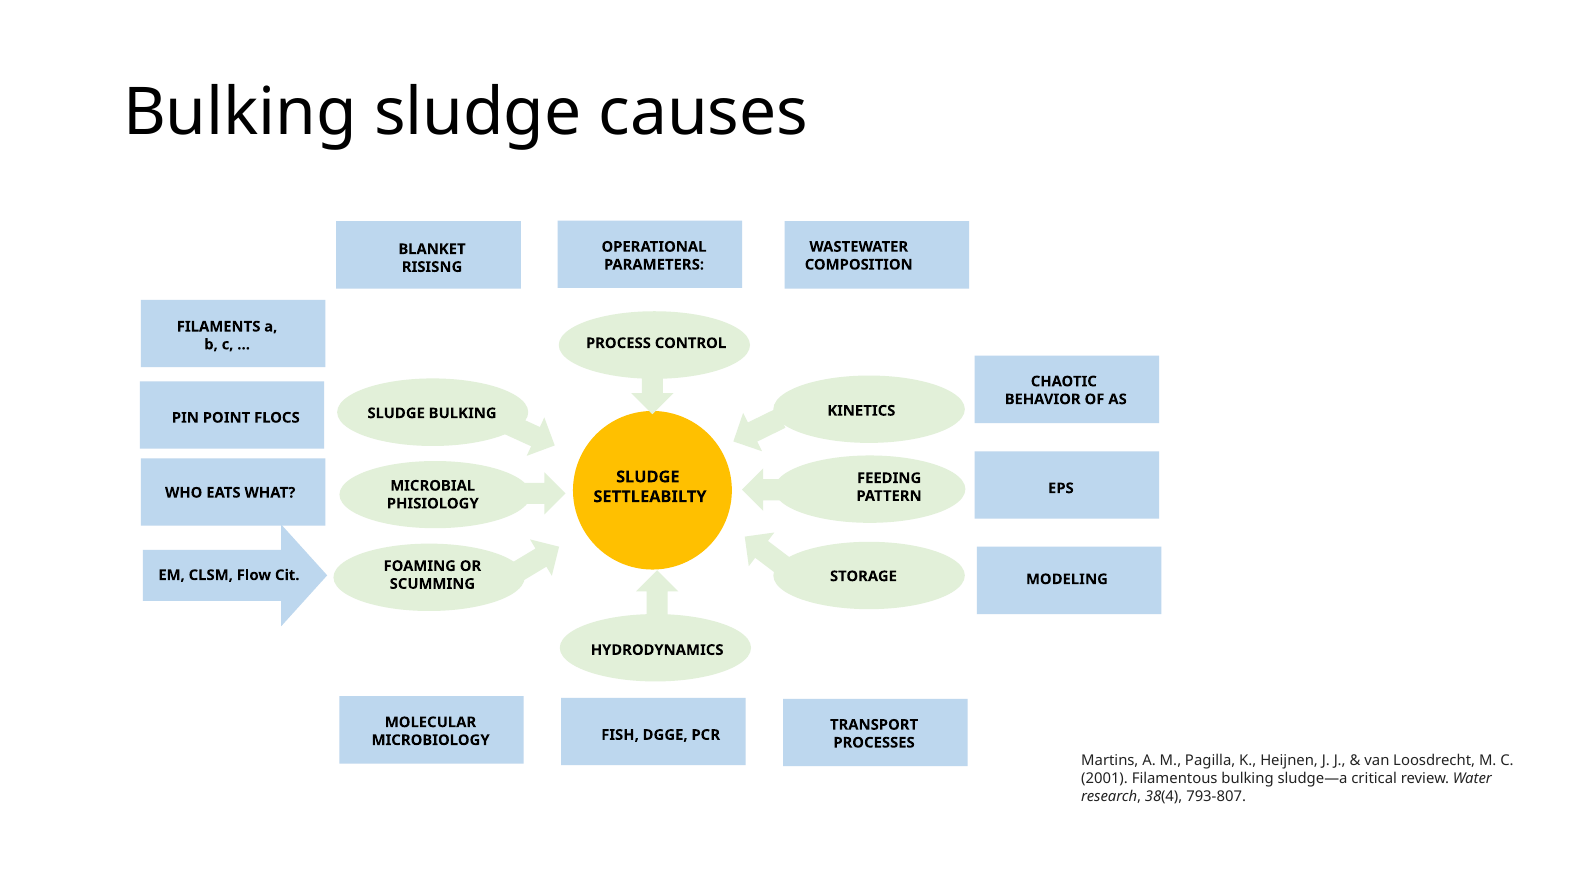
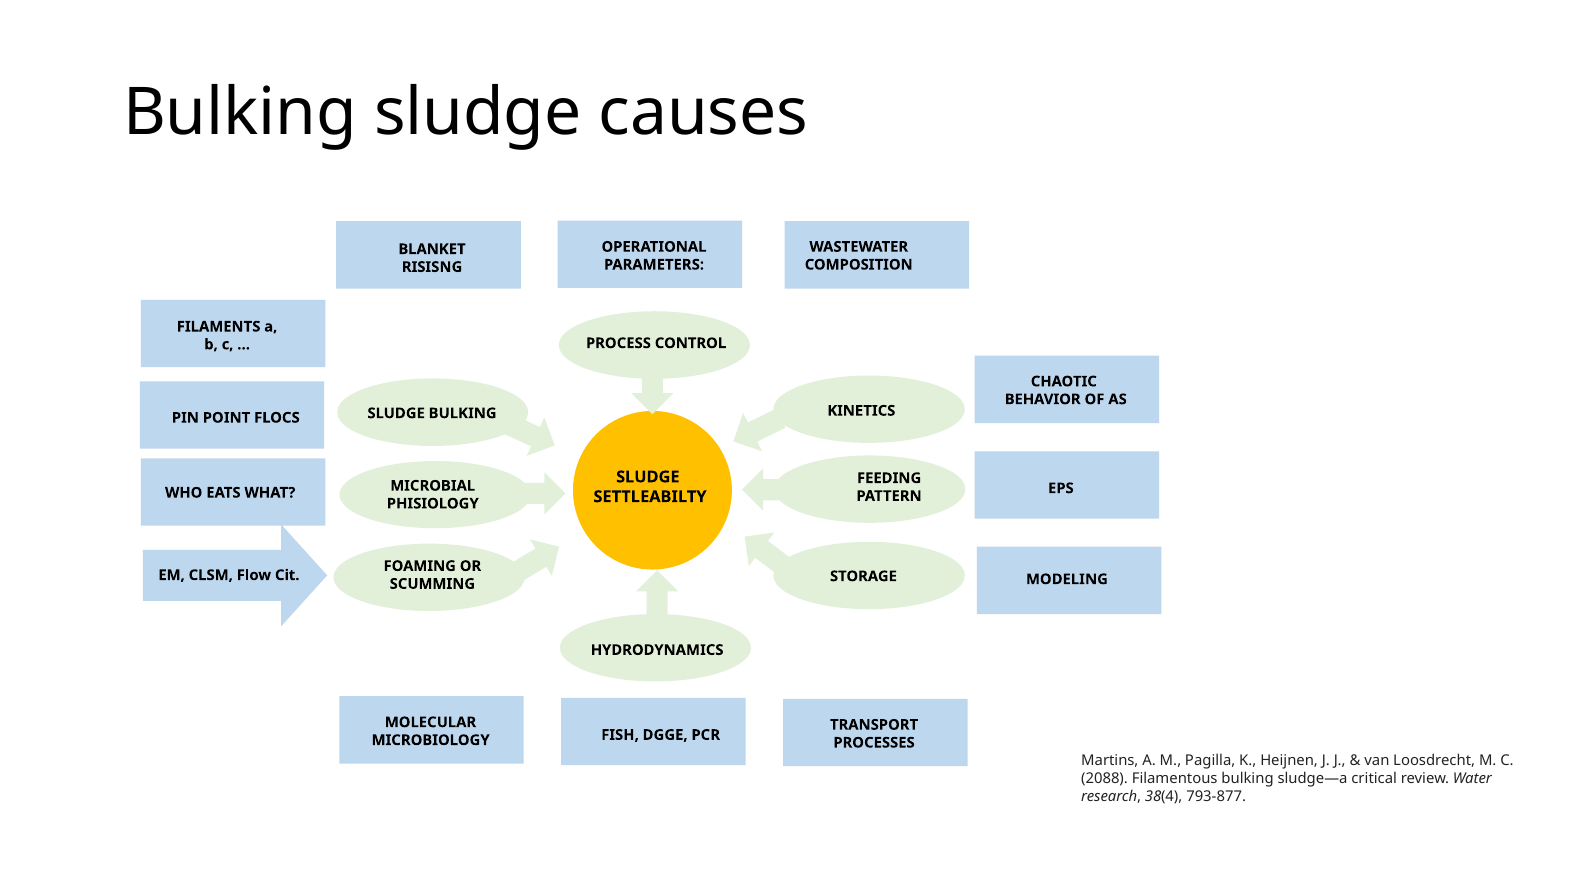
2001: 2001 -> 2088 (1105, 779)
793-807: 793-807 -> 793-877 (1216, 797)
